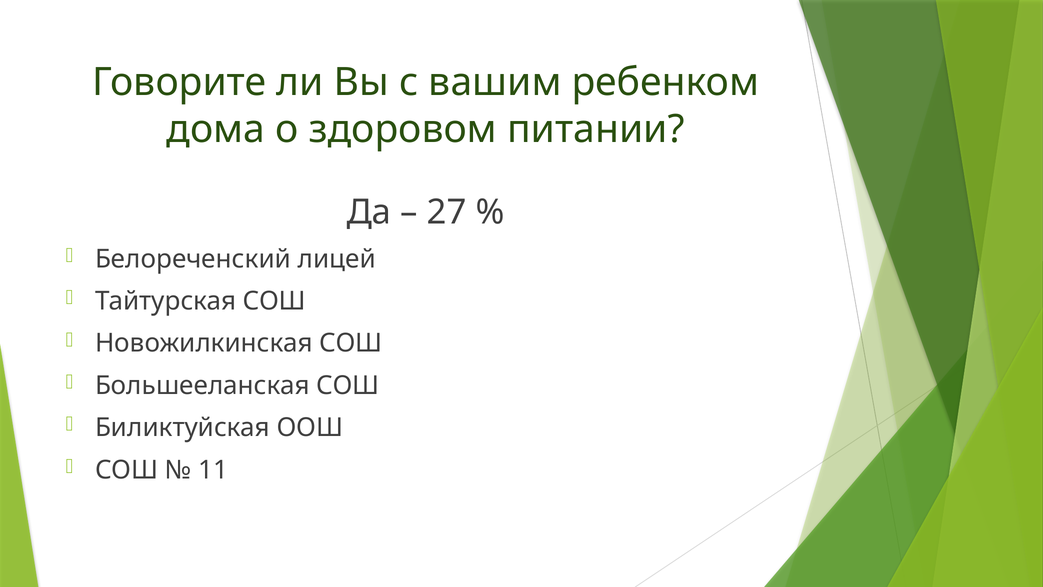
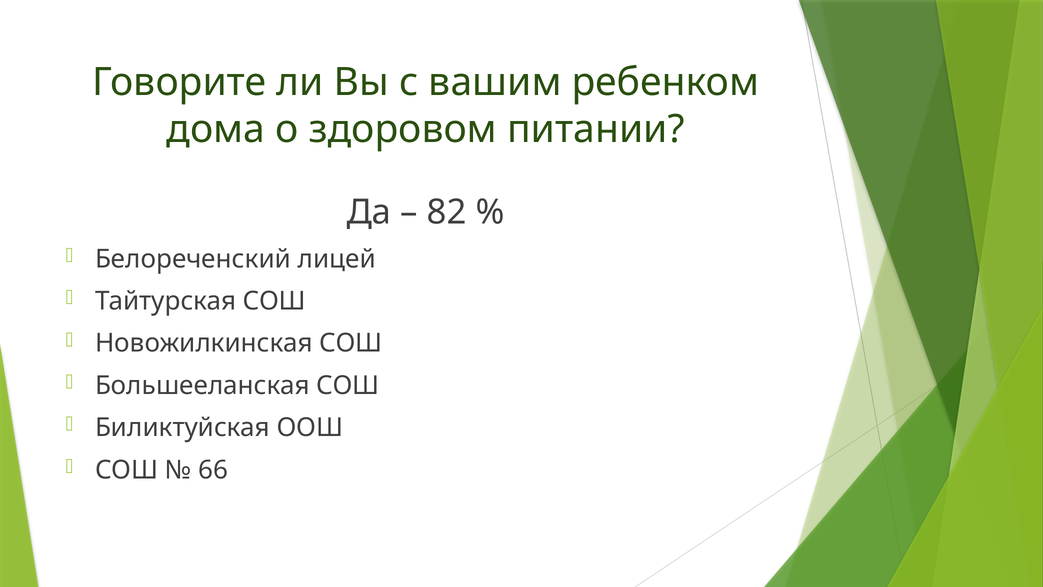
27: 27 -> 82 (447, 212)
11: 11 -> 66 (213, 470)
